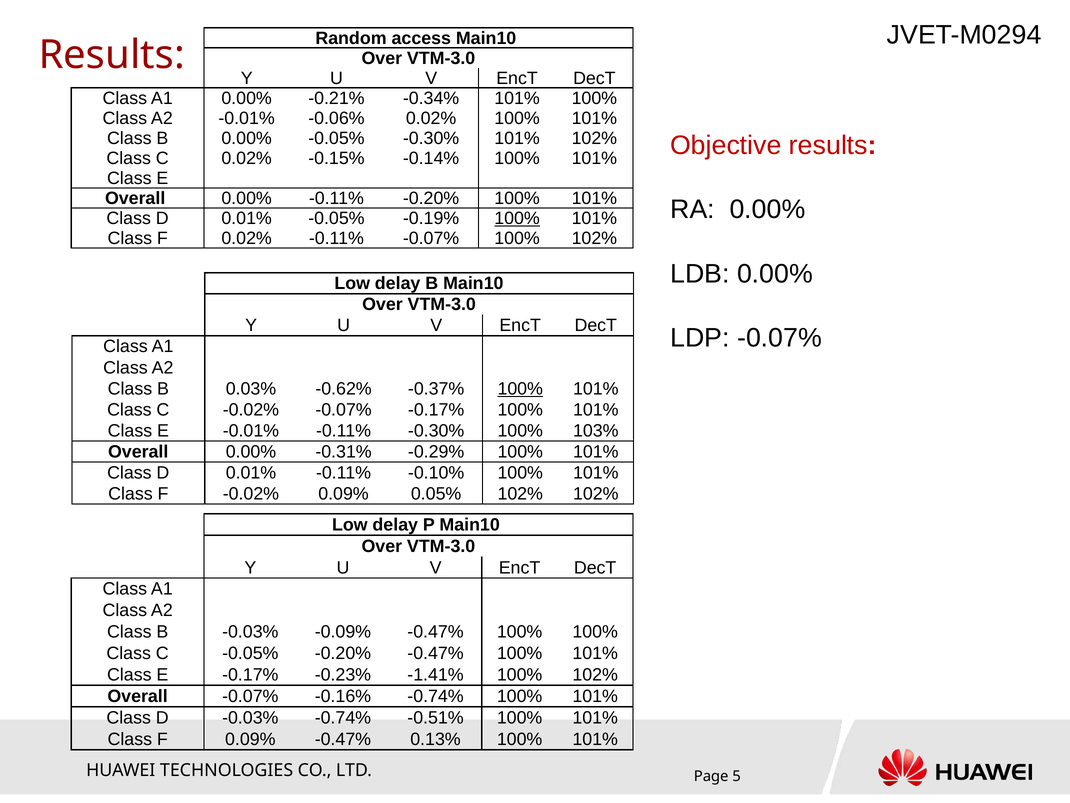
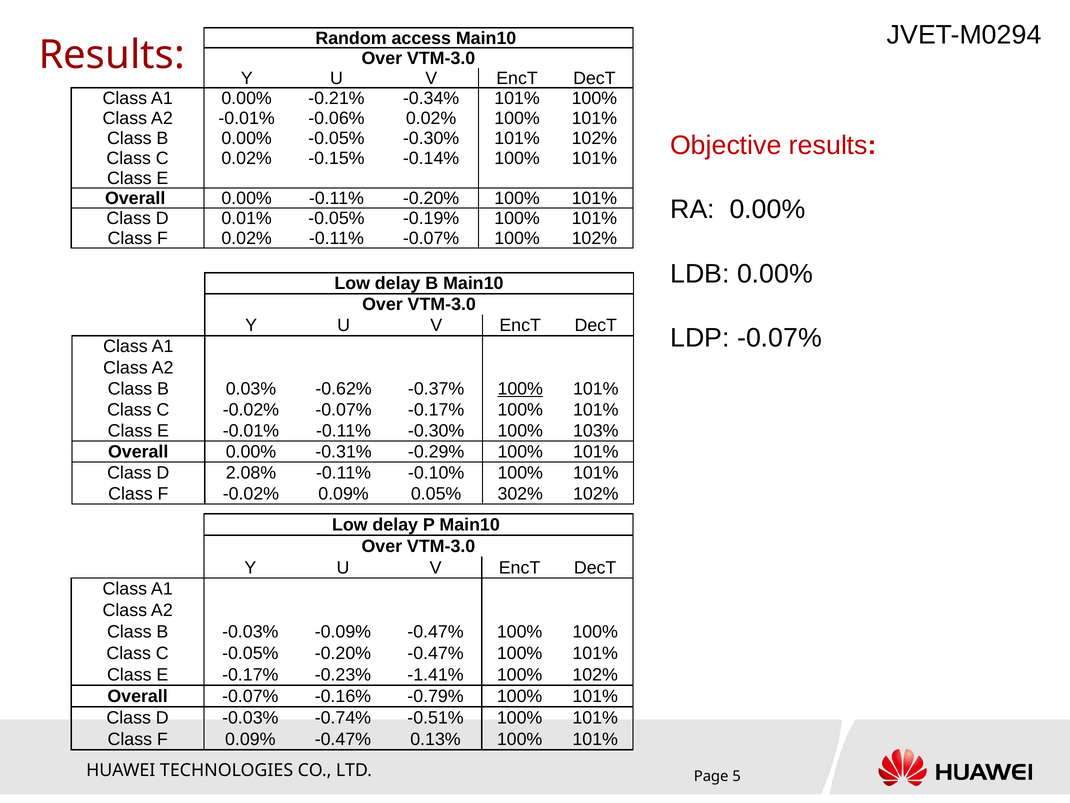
100% underline: present -> none (517, 218)
0.01%: 0.01% -> 2.08% (251, 473)
0.05% 102%: 102% -> 302% (520, 494)
-0.16% -0.74%: -0.74% -> -0.79% (436, 696)
